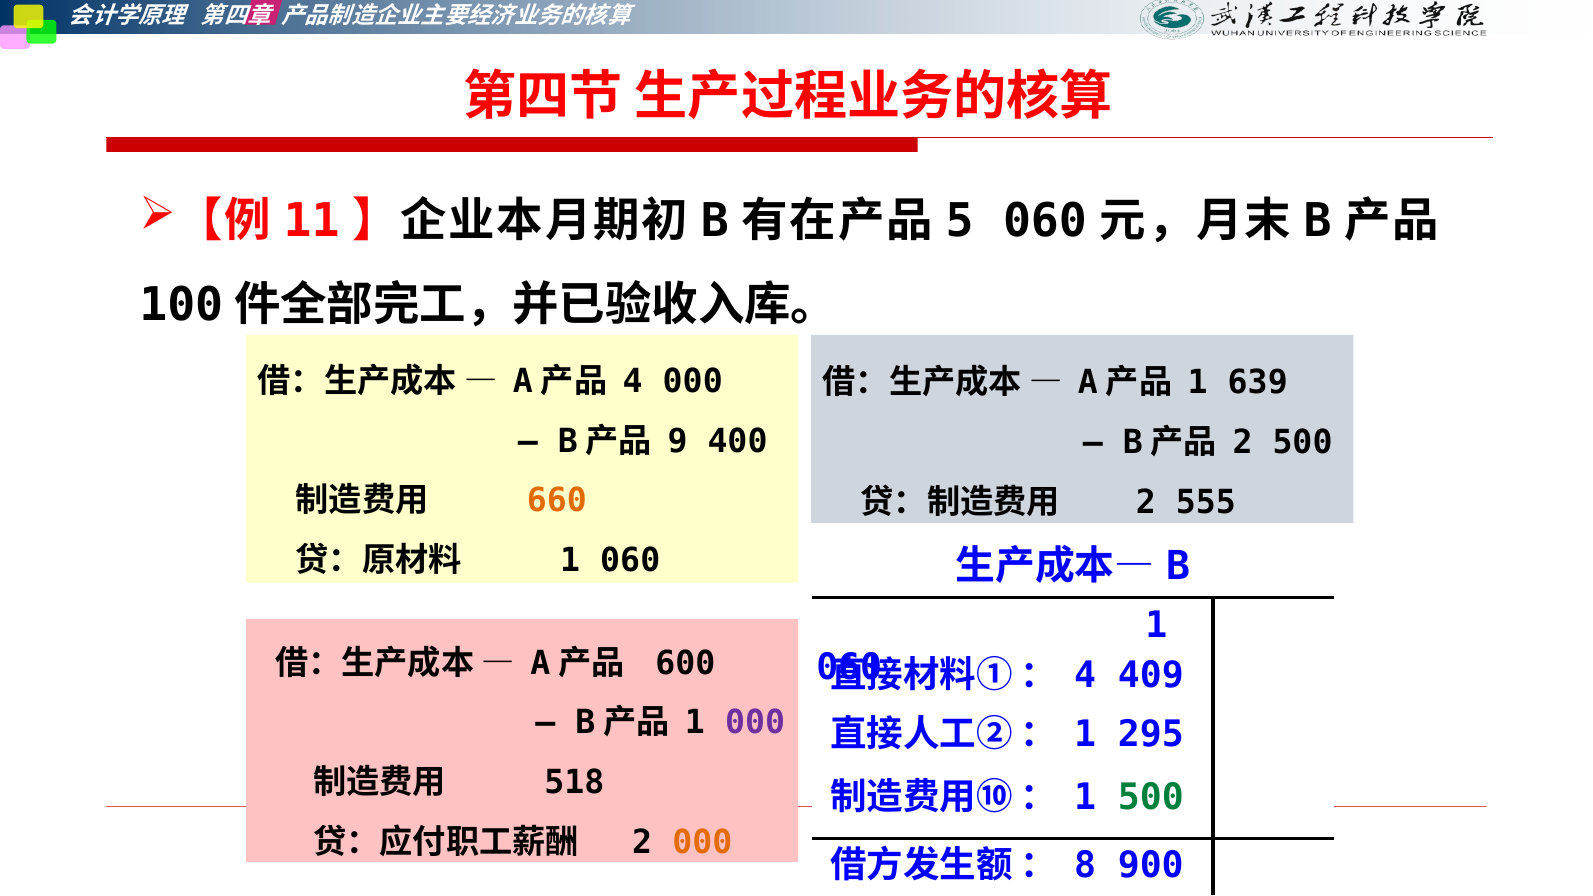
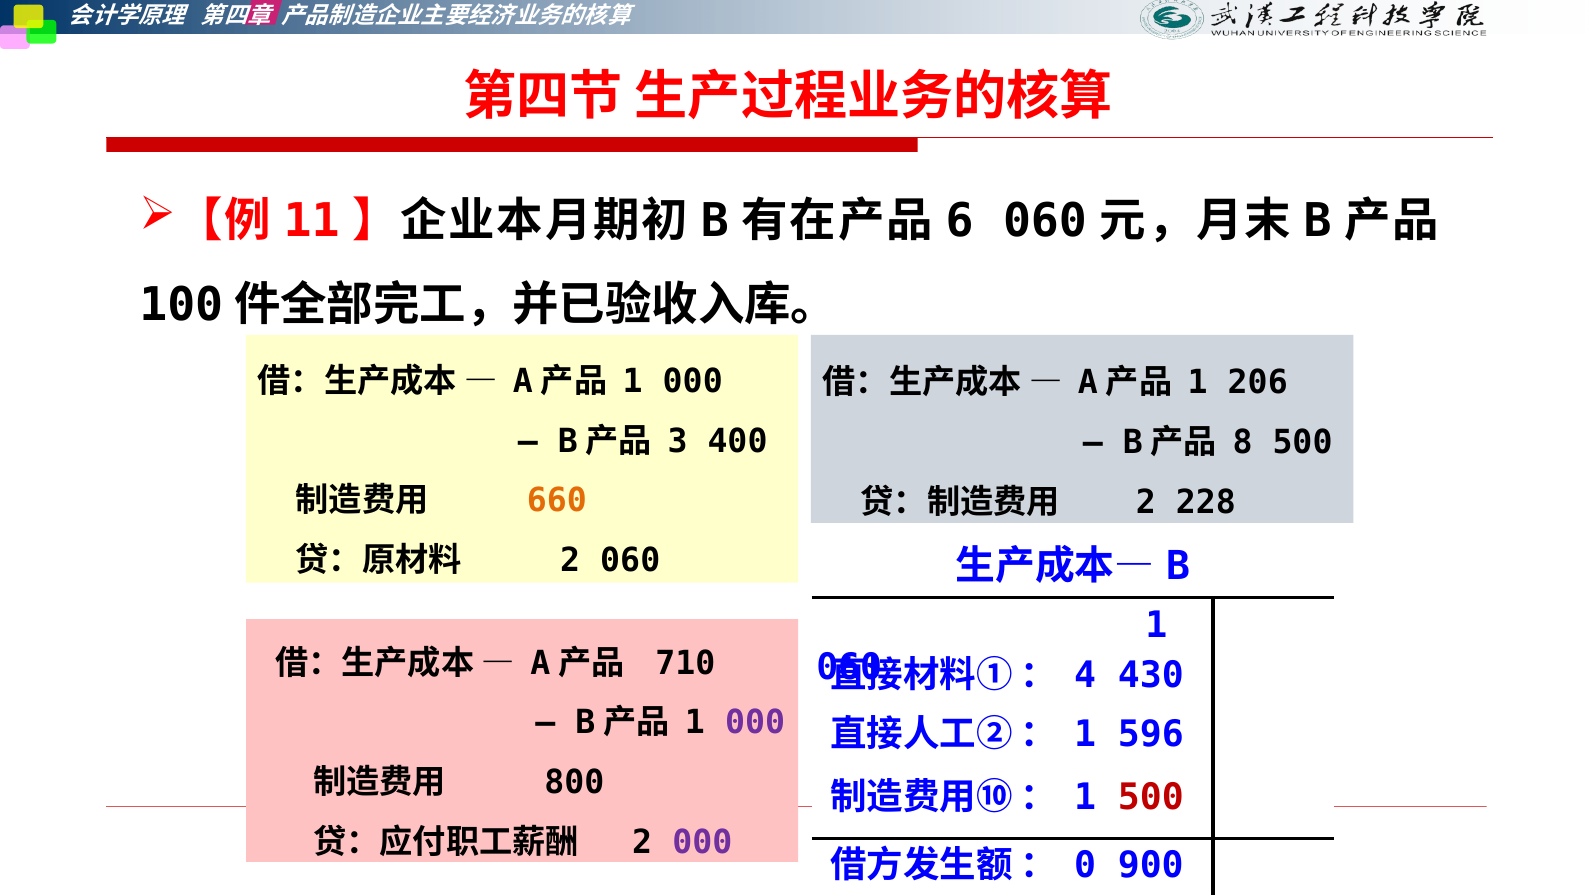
5: 5 -> 6 (960, 221)
4: 4 -> 1 (633, 381)
639: 639 -> 206 (1258, 383)
9: 9 -> 3 (677, 441)
2: 2 -> 8 (1243, 443)
555: 555 -> 228 (1206, 502)
1: 1 -> 2 (570, 561)
600: 600 -> 710 (685, 663)
409: 409 -> 430 (1151, 676)
295: 295 -> 596 (1151, 734)
518: 518 -> 800 (574, 783)
500 colour: green -> red (1151, 797)
000 colour: orange -> purple (702, 842)
8: 8 -> 0 (1085, 865)
